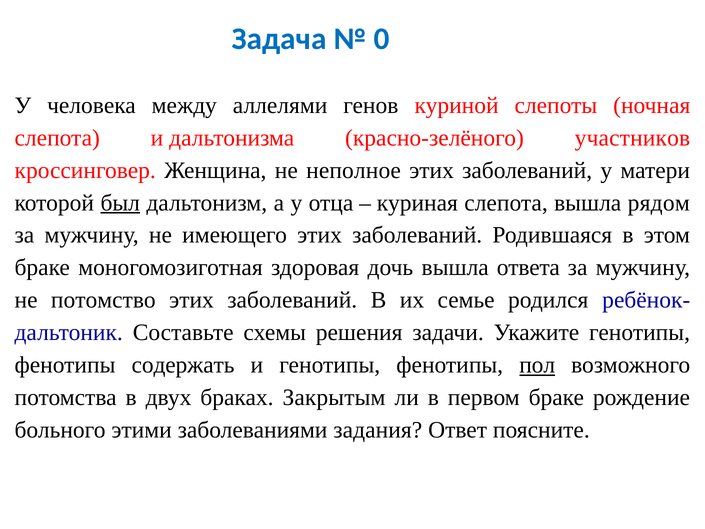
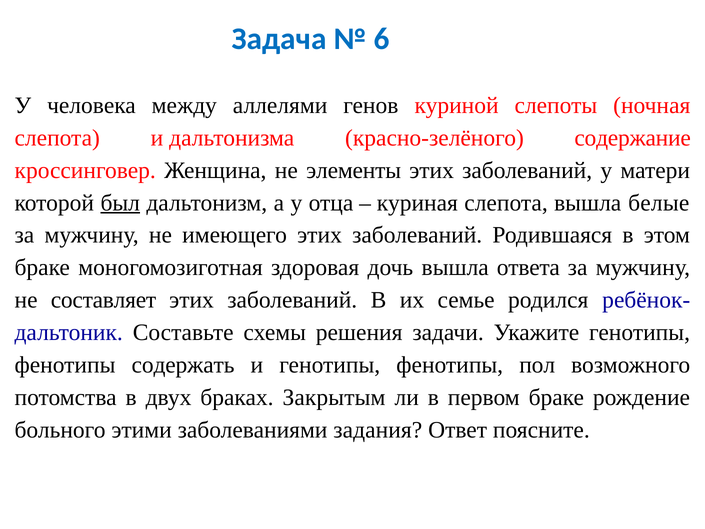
0: 0 -> 6 (382, 39)
участников: участников -> содержание (633, 138)
неполное: неполное -> элементы (354, 170)
рядом: рядом -> белые (659, 203)
потомство: потомство -> составляет (103, 300)
пол underline: present -> none (537, 365)
